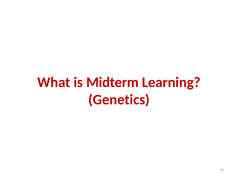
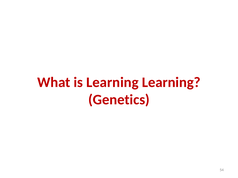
is Midterm: Midterm -> Learning (112, 83)
